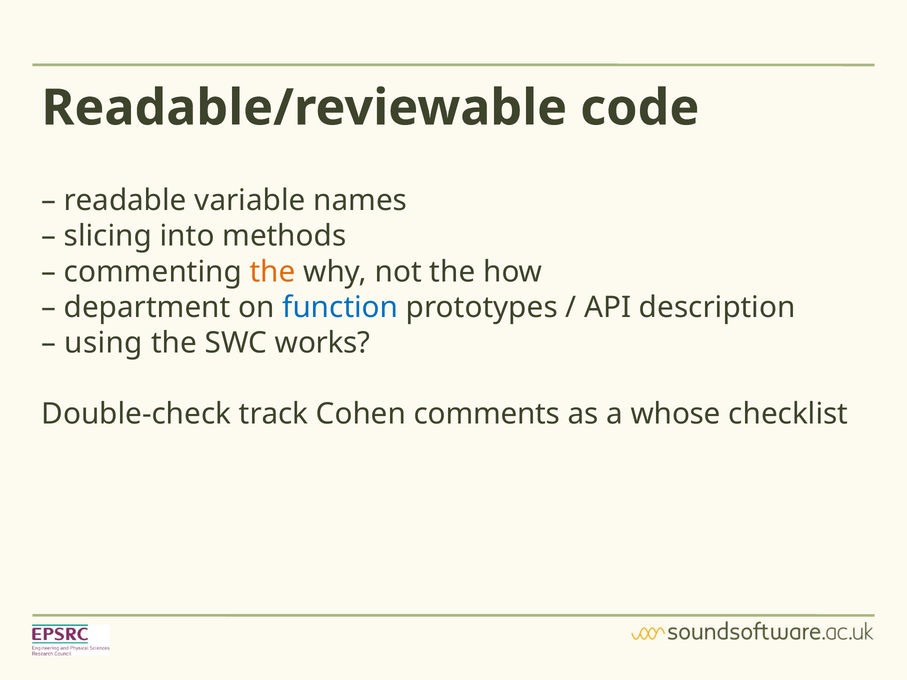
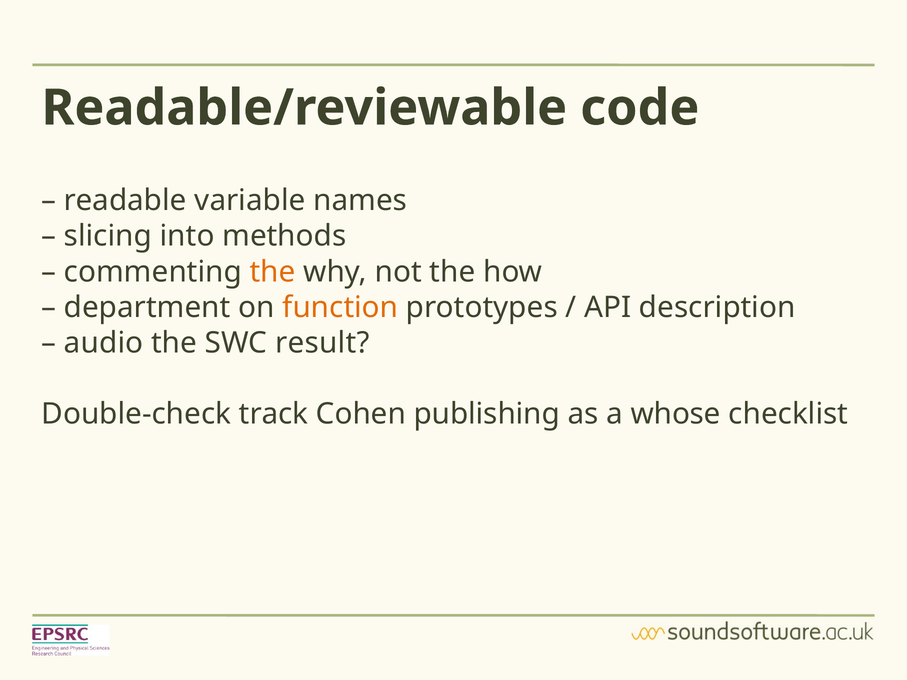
function colour: blue -> orange (340, 307)
using: using -> audio (104, 343)
works: works -> result (322, 343)
comments: comments -> publishing (487, 414)
